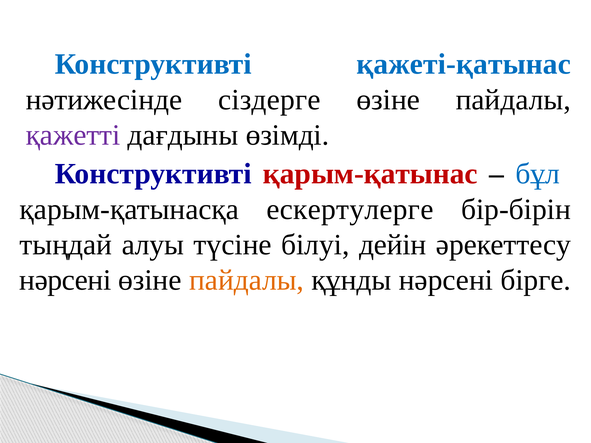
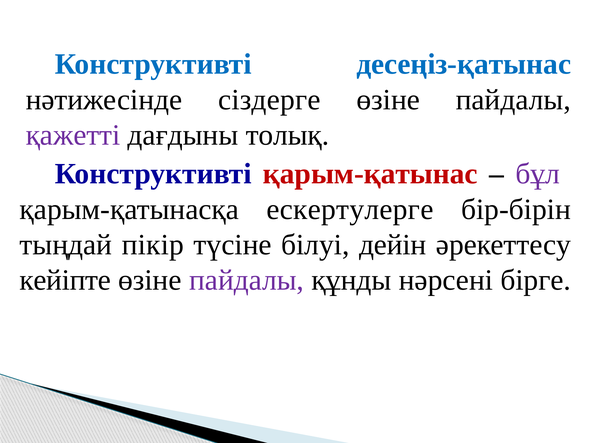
қажеті-қатынас: қажеті-қатынас -> десеңіз-қатынас (464, 64)
өзімді: өзімді -> толық (287, 135)
бұл colour: blue -> purple (538, 174)
алуы: алуы -> пікір (153, 245)
нәрсені: нәрсені -> кейіпте (65, 280)
пайдалы colour: orange -> purple (247, 280)
